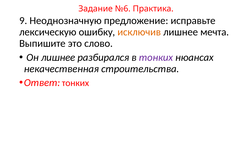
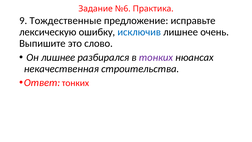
Неоднозначную: Неоднозначную -> Тождественные (66, 21)
исключив colour: orange -> blue (139, 32)
мечта: мечта -> очень (215, 32)
